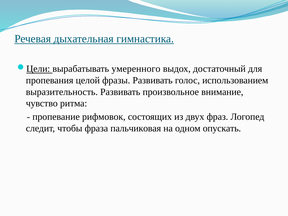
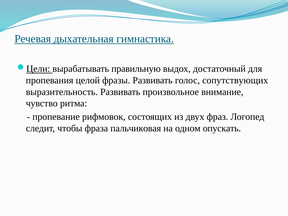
умеренного: умеренного -> правильную (136, 69)
использованием: использованием -> сопутствующих (235, 80)
